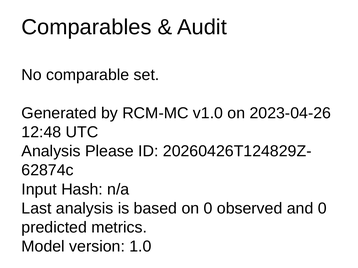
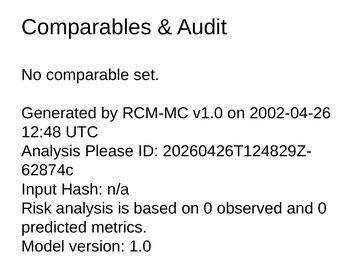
2023-04-26: 2023-04-26 -> 2002-04-26 (290, 113)
Last: Last -> Risk (37, 209)
